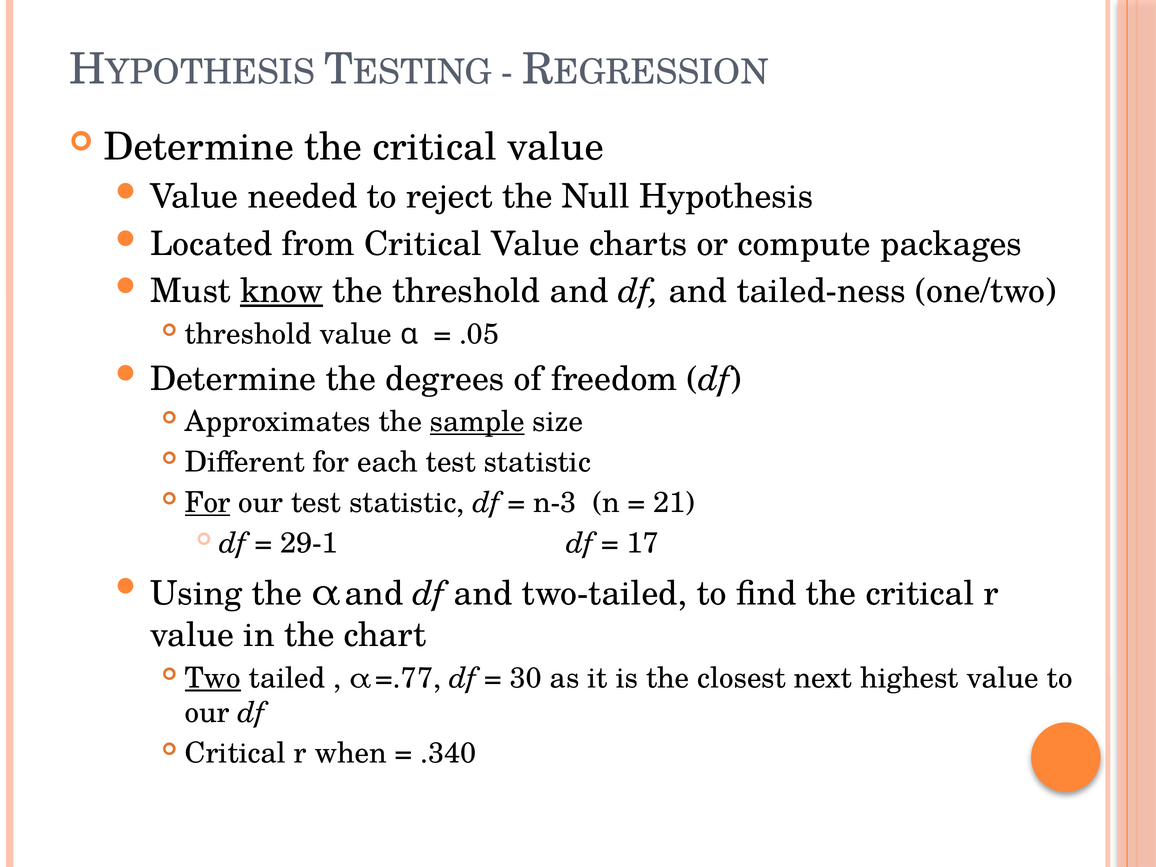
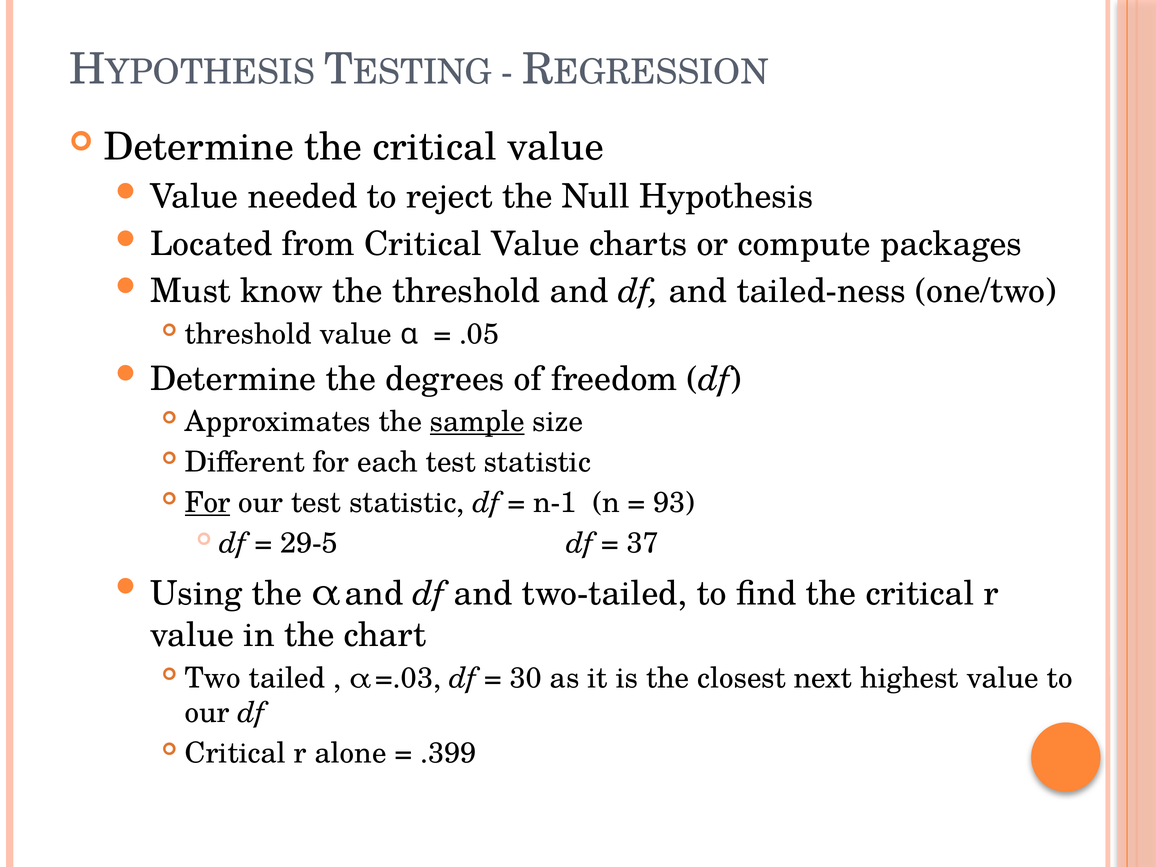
know underline: present -> none (282, 291)
n-3: n-3 -> n-1 (555, 503)
21: 21 -> 93 (674, 503)
29-1: 29-1 -> 29-5 (309, 543)
17: 17 -> 37 (643, 543)
Two underline: present -> none (213, 678)
=.77: =.77 -> =.03 (408, 678)
when: when -> alone (351, 753)
.340: .340 -> .399 (448, 753)
